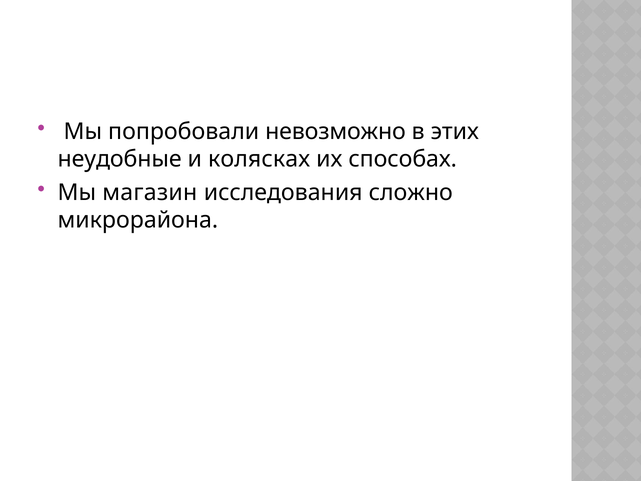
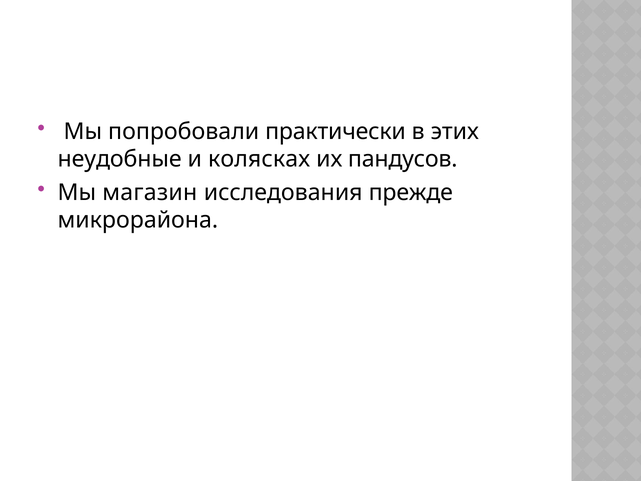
невозможно: невозможно -> практически (336, 131)
способах: способах -> пандусов (403, 159)
сложно: сложно -> прежде (411, 192)
